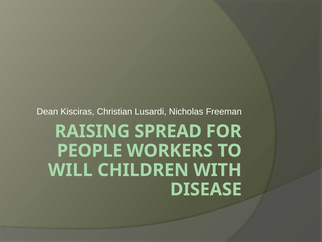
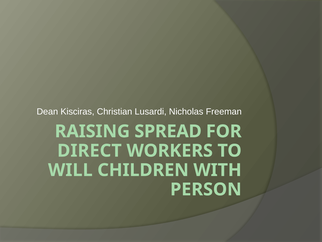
PEOPLE: PEOPLE -> DIRECT (89, 150)
DISEASE: DISEASE -> PERSON (206, 189)
